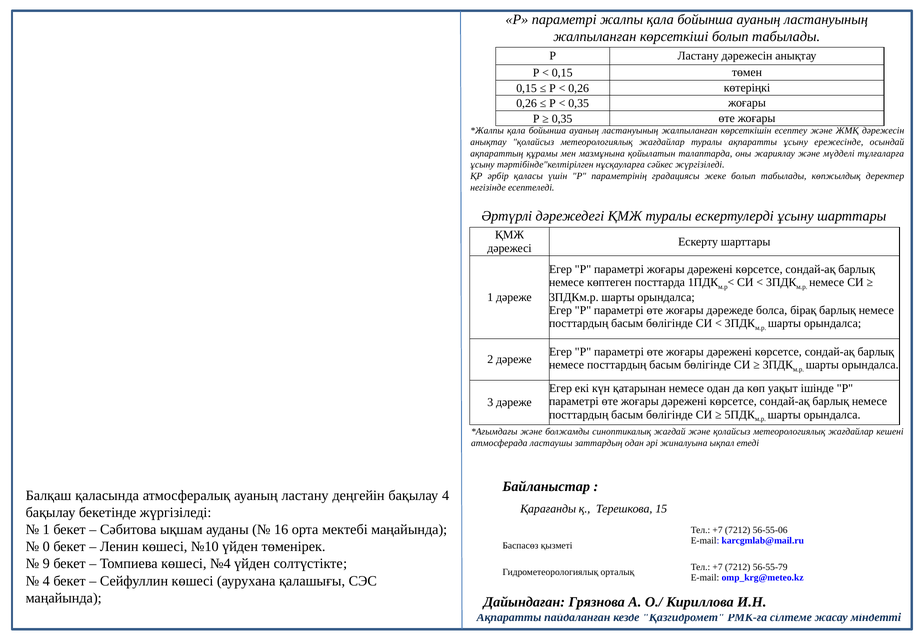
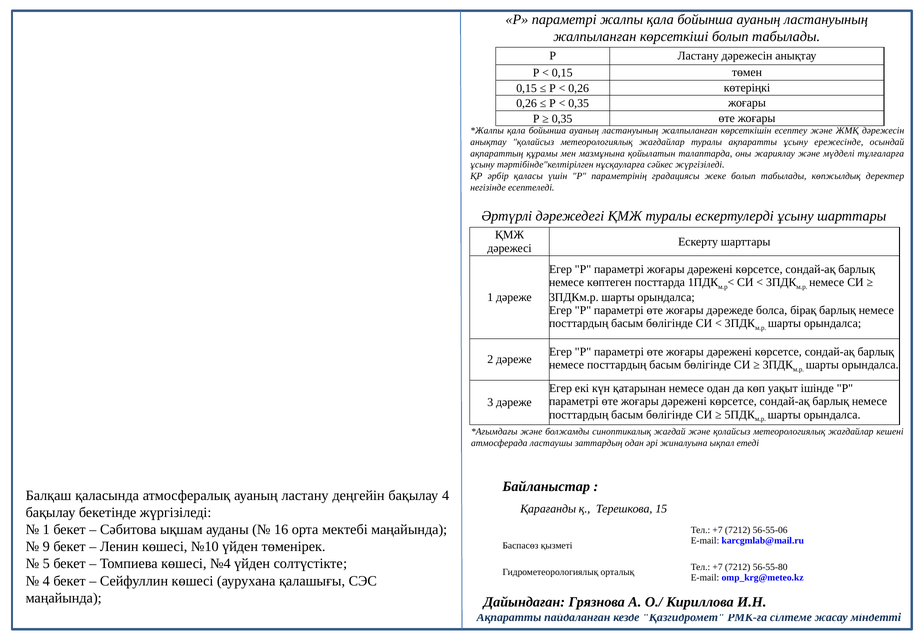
0: 0 -> 9 (46, 546)
9: 9 -> 5 (46, 564)
56-55-79: 56-55-79 -> 56-55-80 (770, 567)
